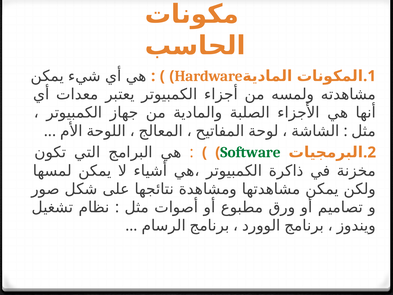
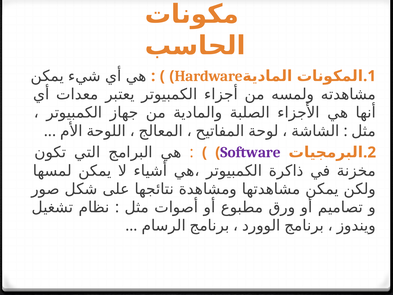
Software colour: green -> purple (251, 152)
